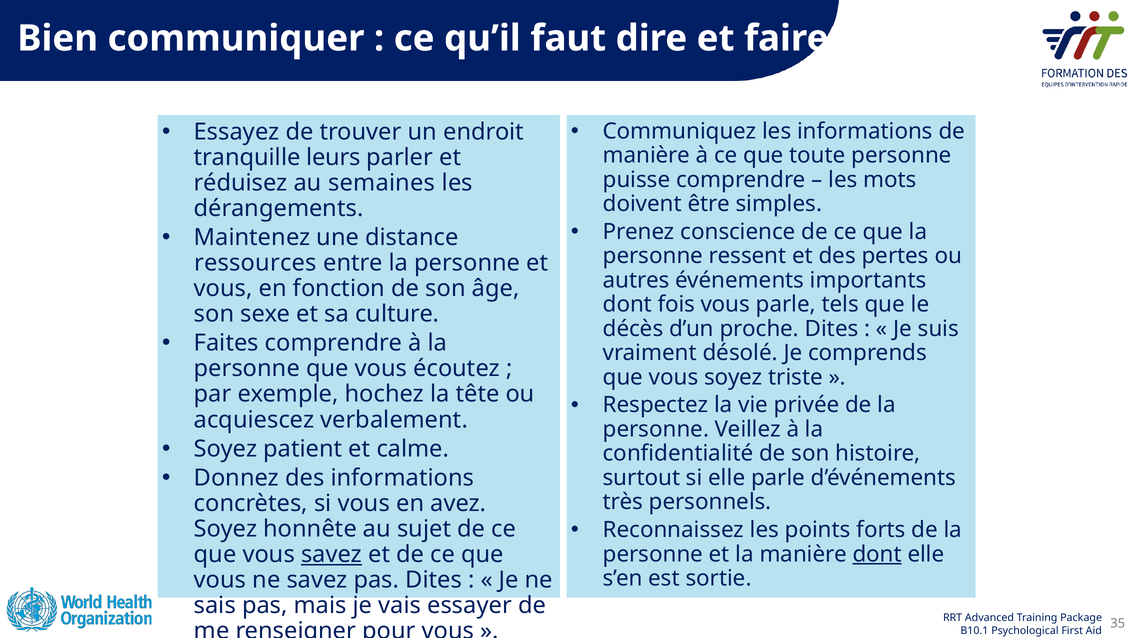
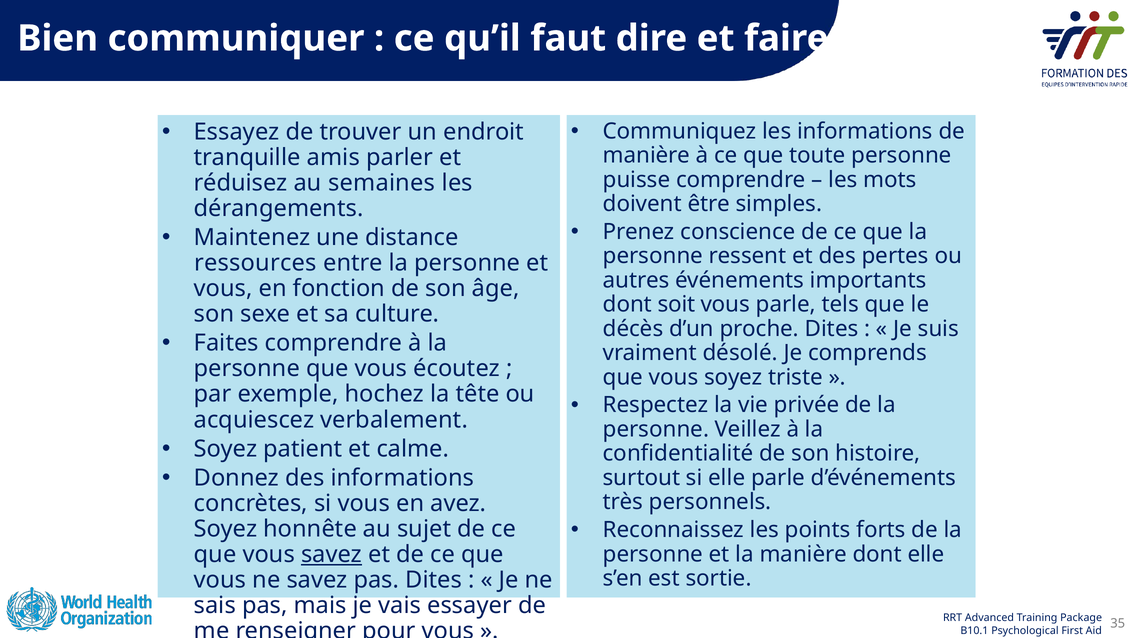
leurs: leurs -> amis (333, 158)
fois: fois -> soit (676, 305)
dont underline: present -> none (877, 554)
